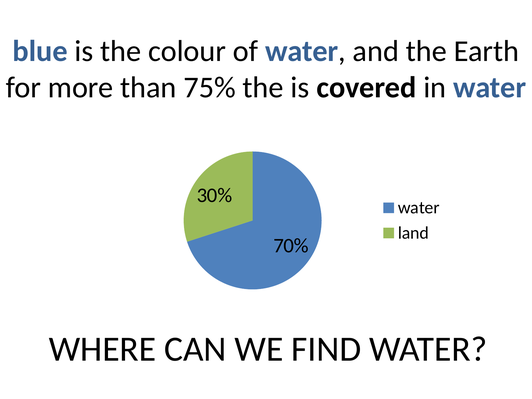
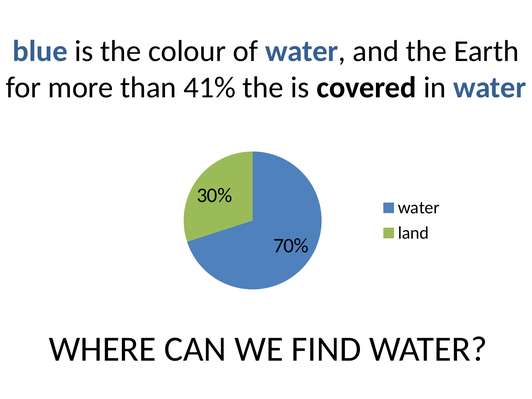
75%: 75% -> 41% (210, 88)
